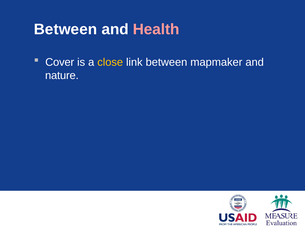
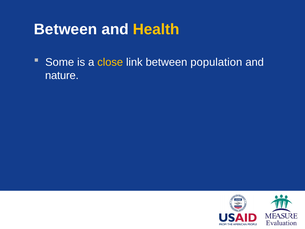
Health colour: pink -> yellow (156, 29)
Cover: Cover -> Some (60, 62)
mapmaker: mapmaker -> population (216, 62)
